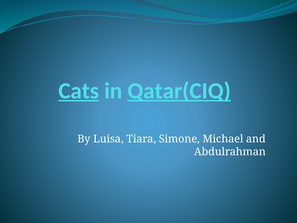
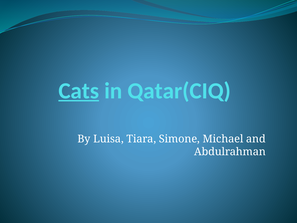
Qatar(CIQ underline: present -> none (179, 91)
